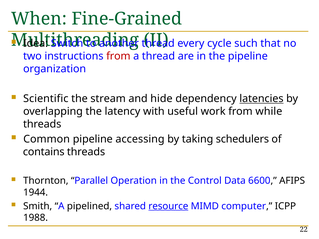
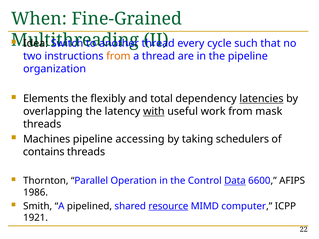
from colour: red -> orange (118, 56)
Scientific: Scientific -> Elements (46, 99)
stream: stream -> flexibly (108, 99)
hide: hide -> total (162, 99)
with underline: none -> present (154, 112)
while: while -> mask (269, 112)
Common: Common -> Machines (47, 139)
Data underline: none -> present (235, 181)
1944: 1944 -> 1986 (36, 193)
1988: 1988 -> 1921 (36, 218)
